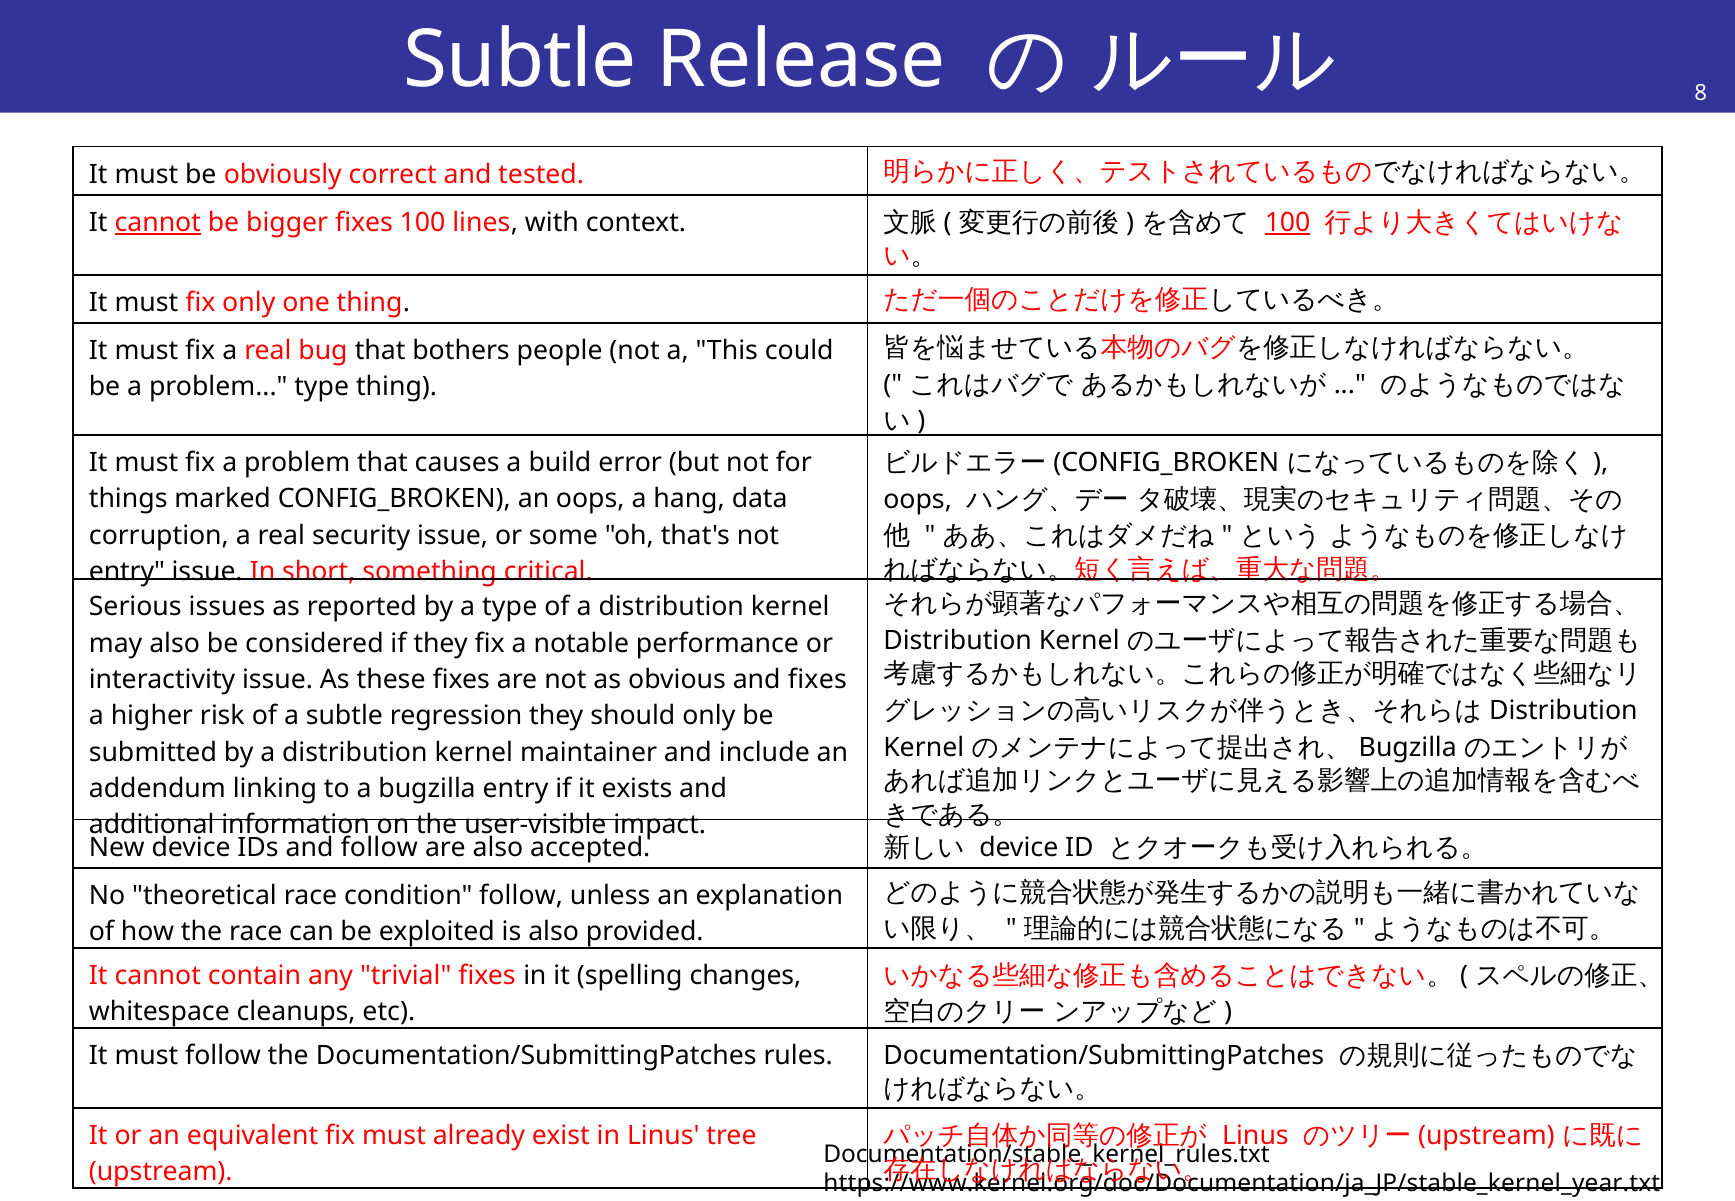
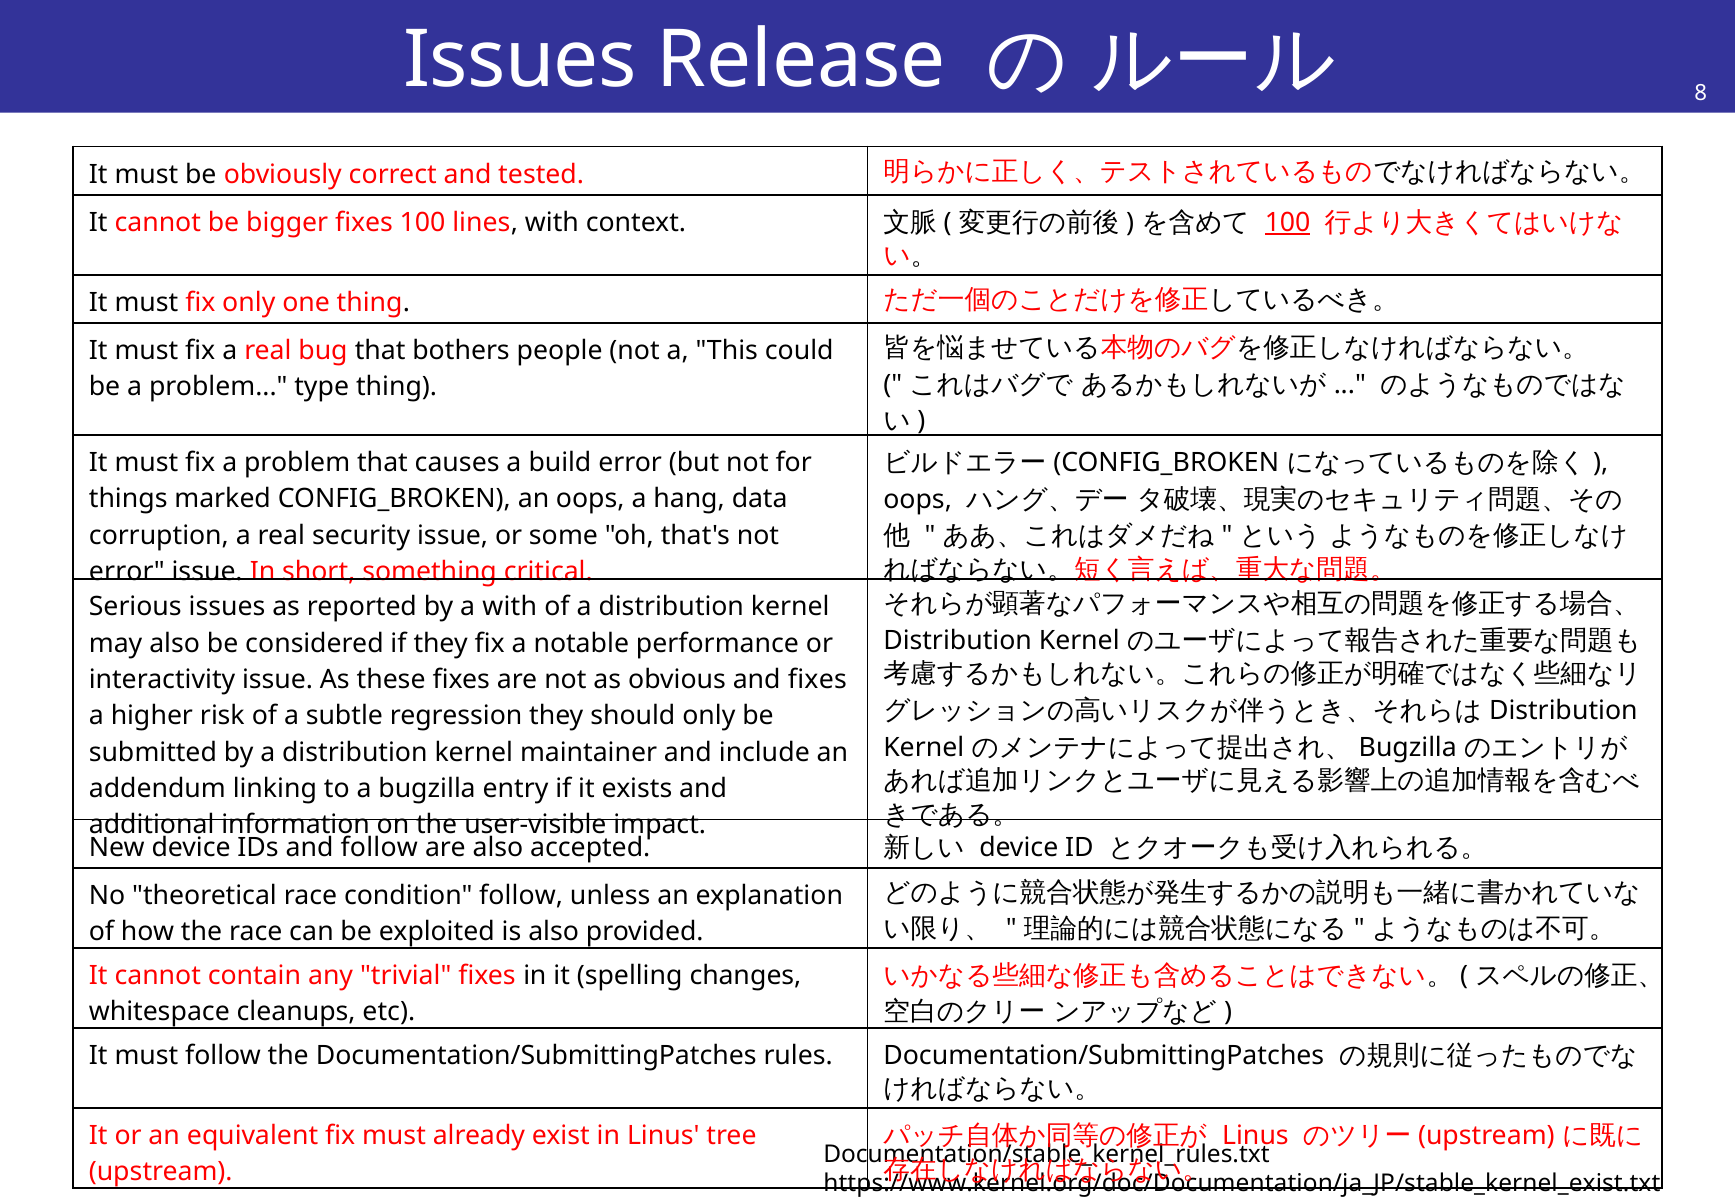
Subtle: Subtle -> Issues (520, 60)
cannot underline: present -> none (158, 222)
entry: entry -> error (127, 572)
a type: type -> with (510, 607)
https://www.kernel.org/doc/Documentation/ja_JP/stable_kernel_year.txt: https://www.kernel.org/doc/Documentation/ja_JP/stable_kernel_year.txt -> https://www.kernel.org/doc/Documentation/ja_JP/stable_kernel_exist.txt (1242, 1184)
